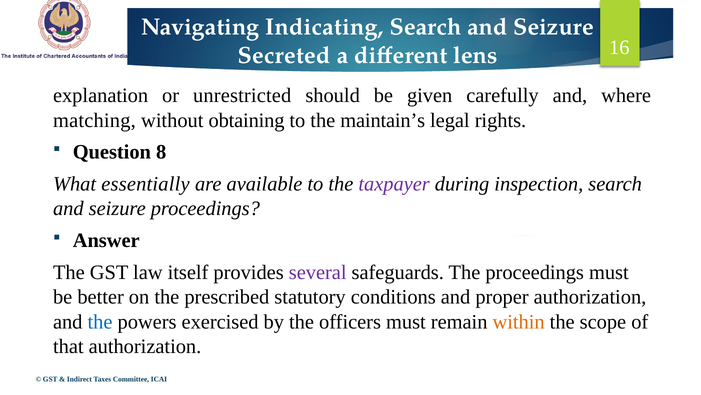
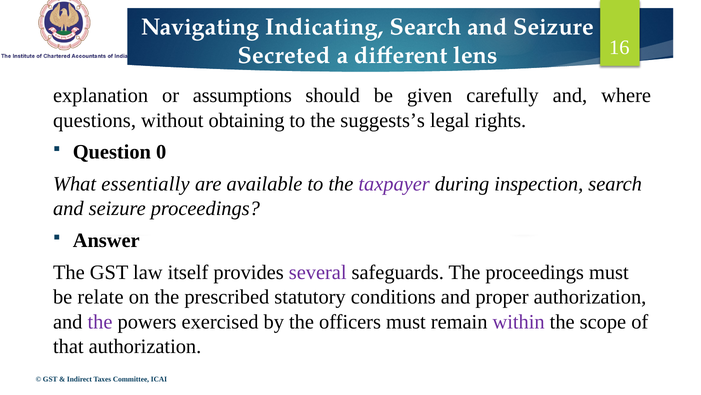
unrestricted: unrestricted -> assumptions (242, 96)
matching: matching -> questions (95, 120)
maintain’s: maintain’s -> suggests’s (383, 120)
8: 8 -> 0 (161, 152)
better: better -> relate (101, 297)
the colour: blue -> purple (100, 321)
within colour: orange -> purple (519, 321)
